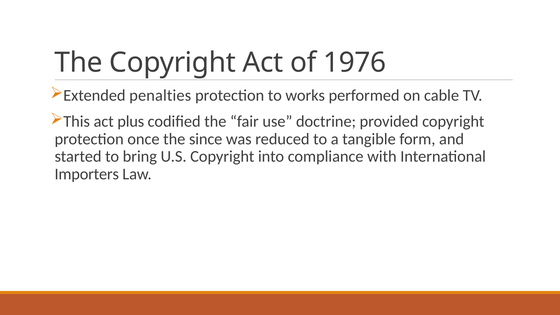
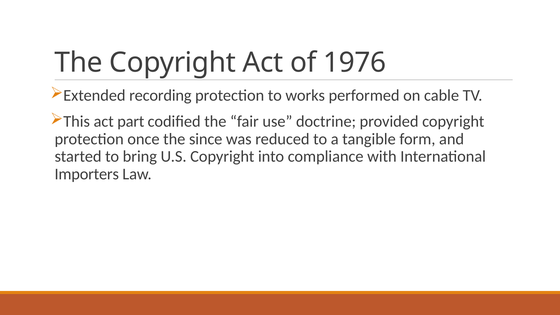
penalties: penalties -> recording (160, 96)
plus: plus -> part (131, 121)
